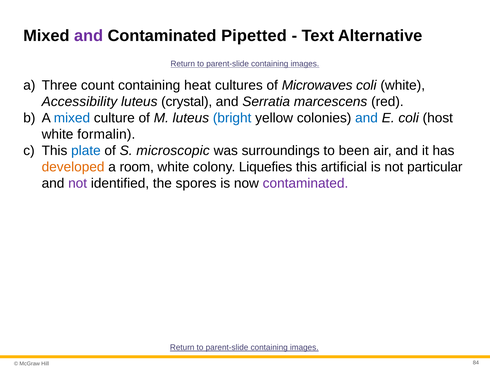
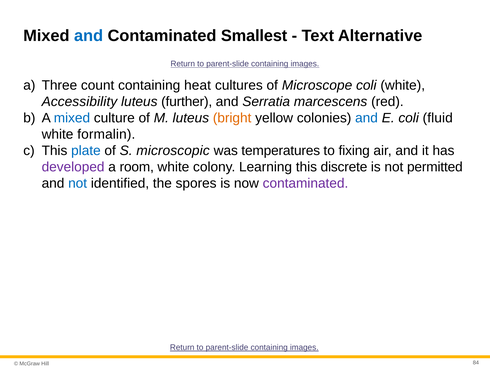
and colour: purple -> blue (89, 36)
Pipetted: Pipetted -> Smallest (254, 36)
Microwaves: Microwaves -> Microscope (317, 85)
crystal: crystal -> further (187, 101)
bright colour: blue -> orange (232, 118)
host: host -> fluid (438, 118)
surroundings: surroundings -> temperatures (281, 150)
been: been -> fixing (354, 150)
developed colour: orange -> purple (73, 167)
Liquefies: Liquefies -> Learning (266, 167)
artificial: artificial -> discrete (344, 167)
particular: particular -> permitted (435, 167)
not colour: purple -> blue (78, 183)
